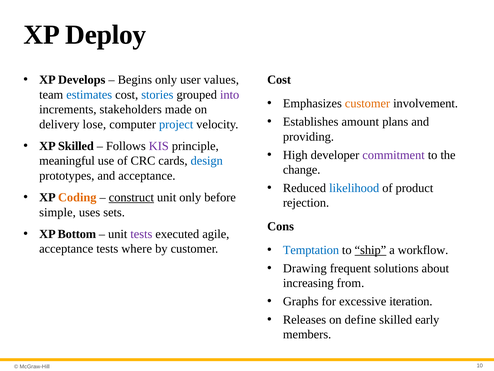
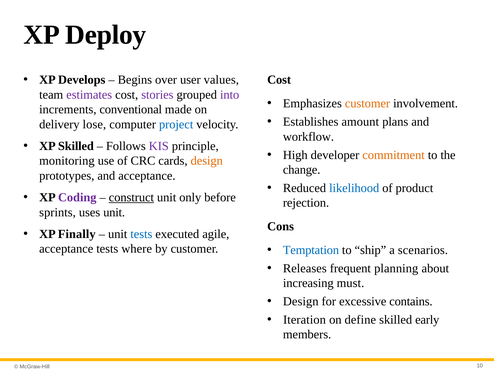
Begins only: only -> over (166, 80)
estimates colour: blue -> purple (89, 95)
stories colour: blue -> purple (157, 95)
stakeholders: stakeholders -> conventional (131, 109)
providing: providing -> workflow (308, 137)
commitment colour: purple -> orange (394, 155)
meaningful: meaningful -> monitoring (67, 161)
design colour: blue -> orange (207, 161)
Coding colour: orange -> purple (77, 197)
simple: simple -> sprints (58, 212)
uses sets: sets -> unit (114, 212)
Bottom: Bottom -> Finally (77, 234)
tests colour: purple -> blue (141, 234)
ship underline: present -> none (370, 250)
workflow: workflow -> scenarios (423, 250)
Drawing: Drawing -> Releases (305, 268)
solutions: solutions -> planning (396, 268)
from: from -> must (350, 283)
Graphs: Graphs -> Design (301, 301)
iteration: iteration -> contains (411, 301)
Releases: Releases -> Iteration (304, 319)
